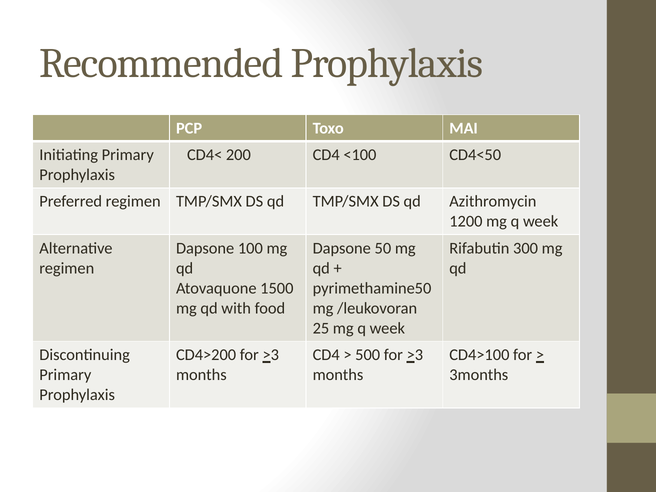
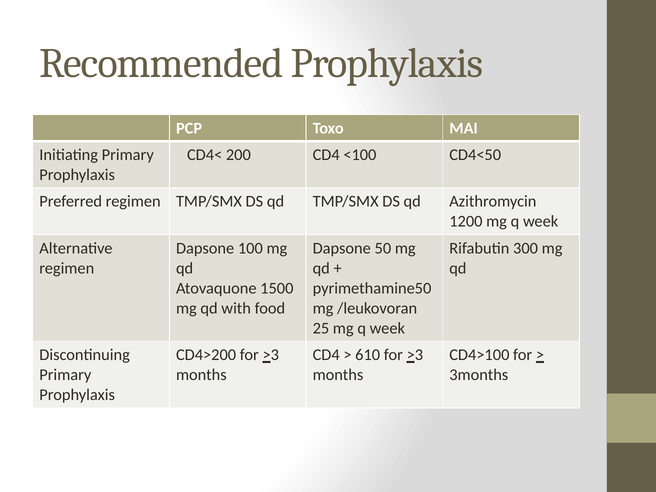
500: 500 -> 610 (368, 355)
